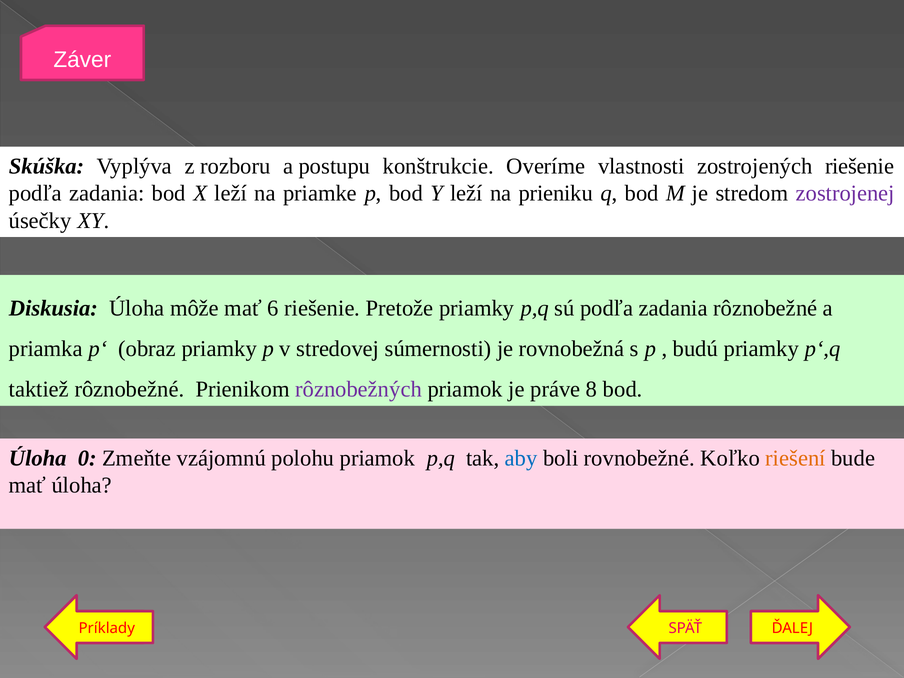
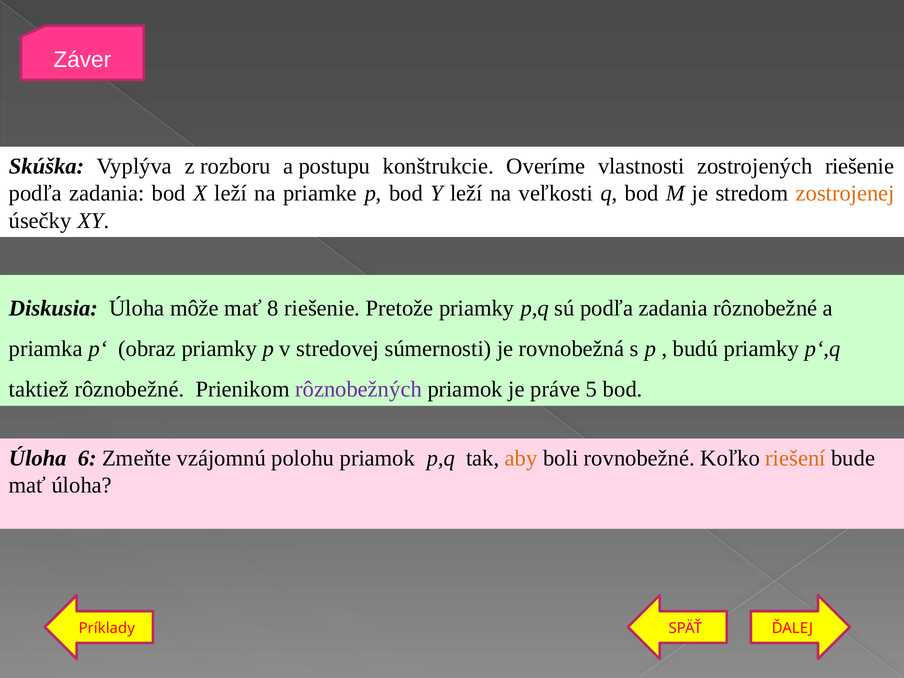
prieniku: prieniku -> veľkosti (556, 193)
zostrojenej colour: purple -> orange (845, 193)
6: 6 -> 8 (273, 308)
8: 8 -> 5 (592, 389)
0: 0 -> 6 (87, 458)
aby colour: blue -> orange (521, 458)
